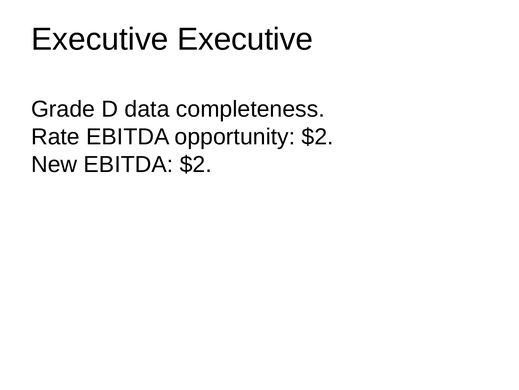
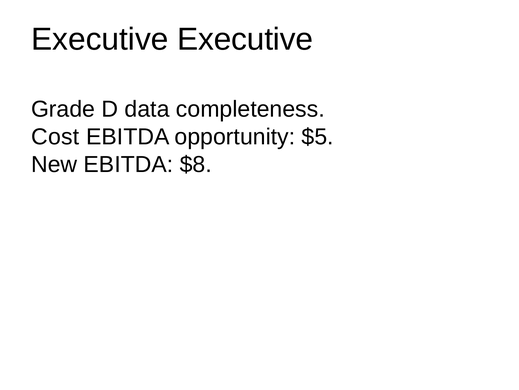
Rate: Rate -> Cost (55, 137)
opportunity $2: $2 -> $5 (318, 137)
EBITDA $2: $2 -> $8 (196, 164)
